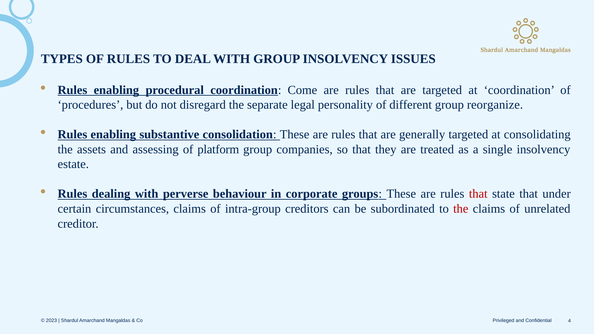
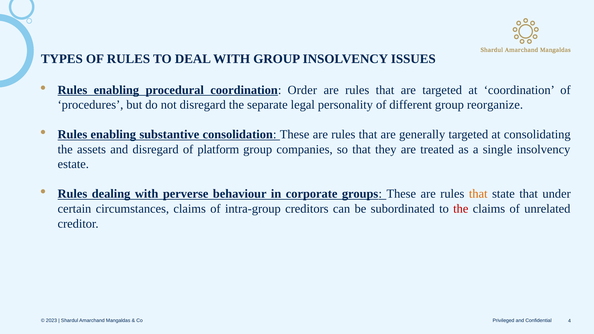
Come: Come -> Order (302, 90)
and assessing: assessing -> disregard (156, 149)
that colour: red -> orange (478, 194)
